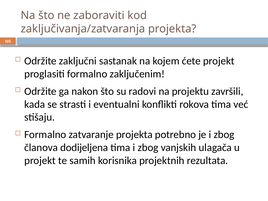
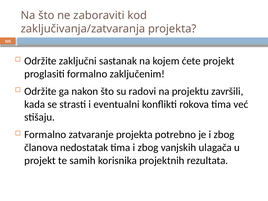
dodijeljena: dodijeljena -> nedostatak (84, 148)
